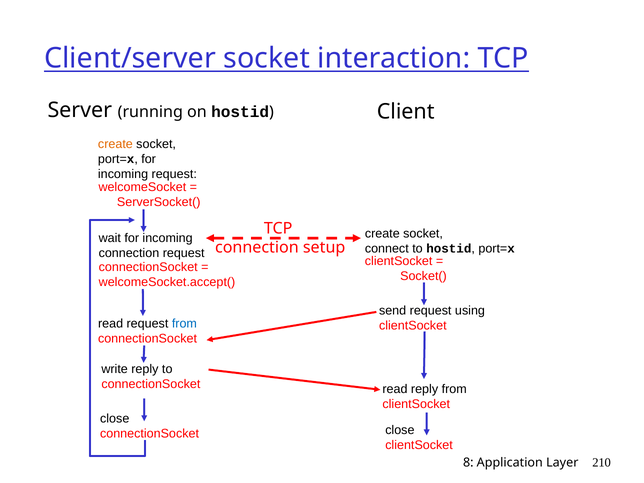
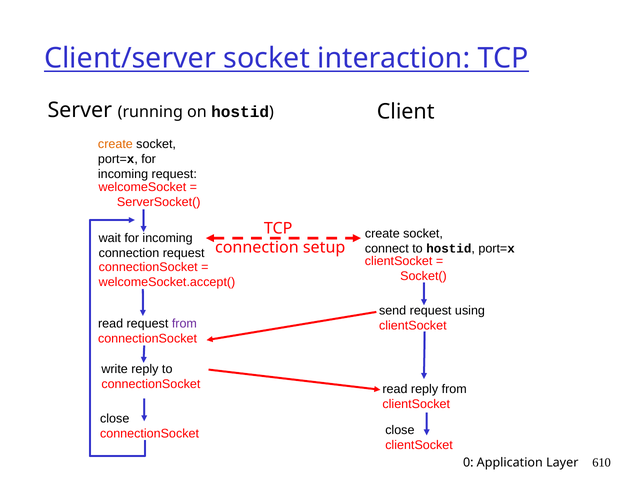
from colour: blue -> purple (184, 323)
8: 8 -> 0 (468, 462)
210: 210 -> 610 (602, 462)
